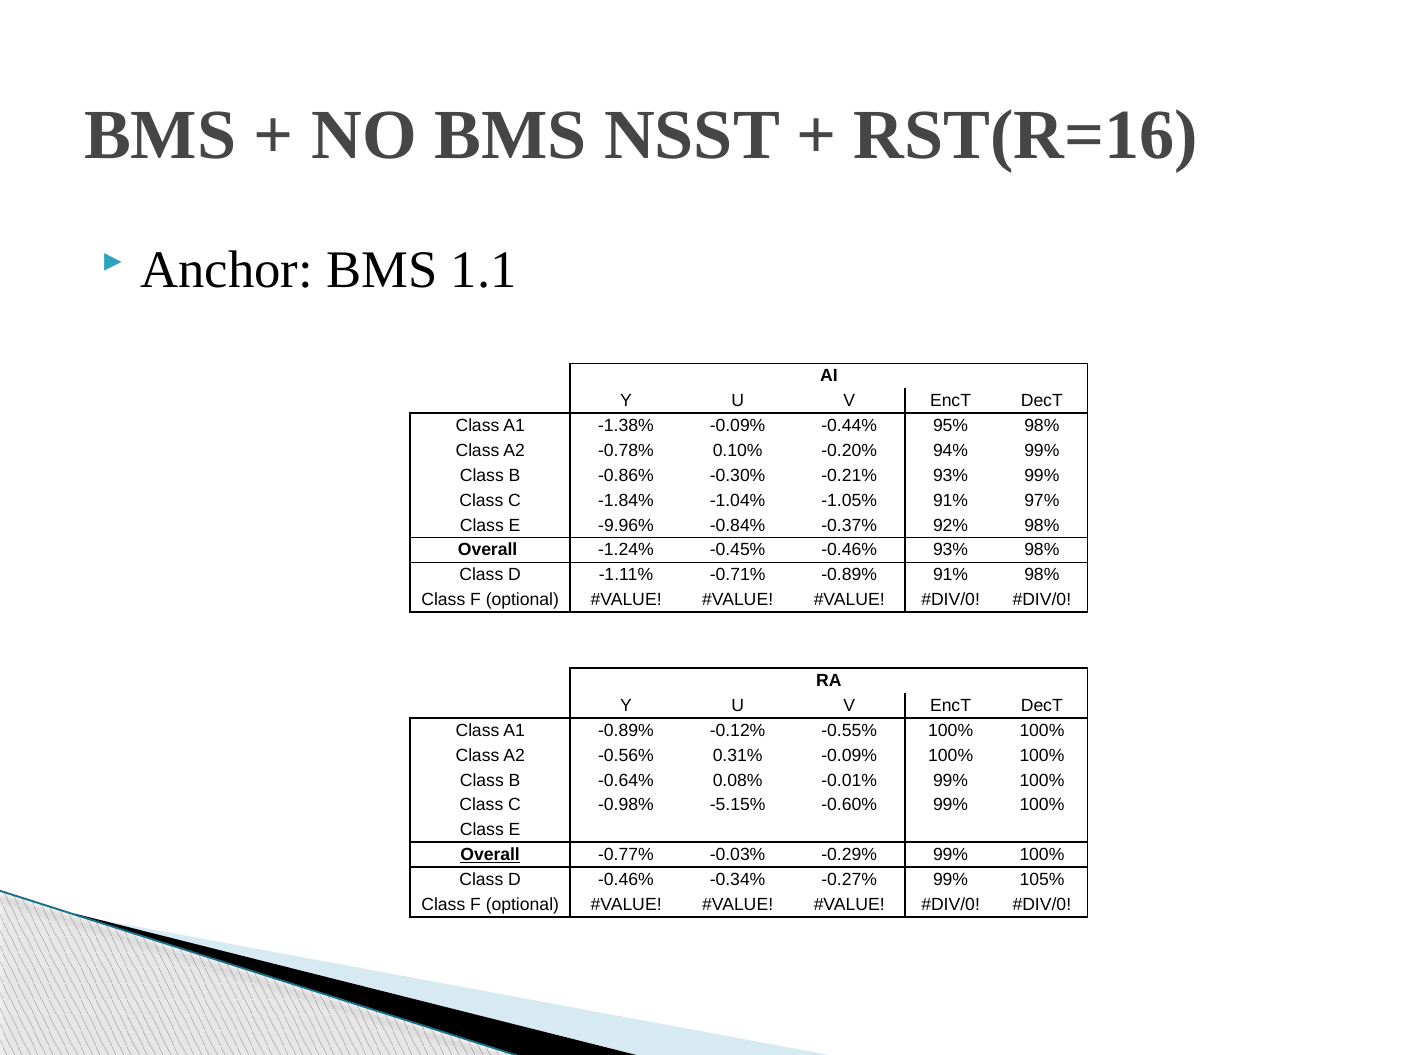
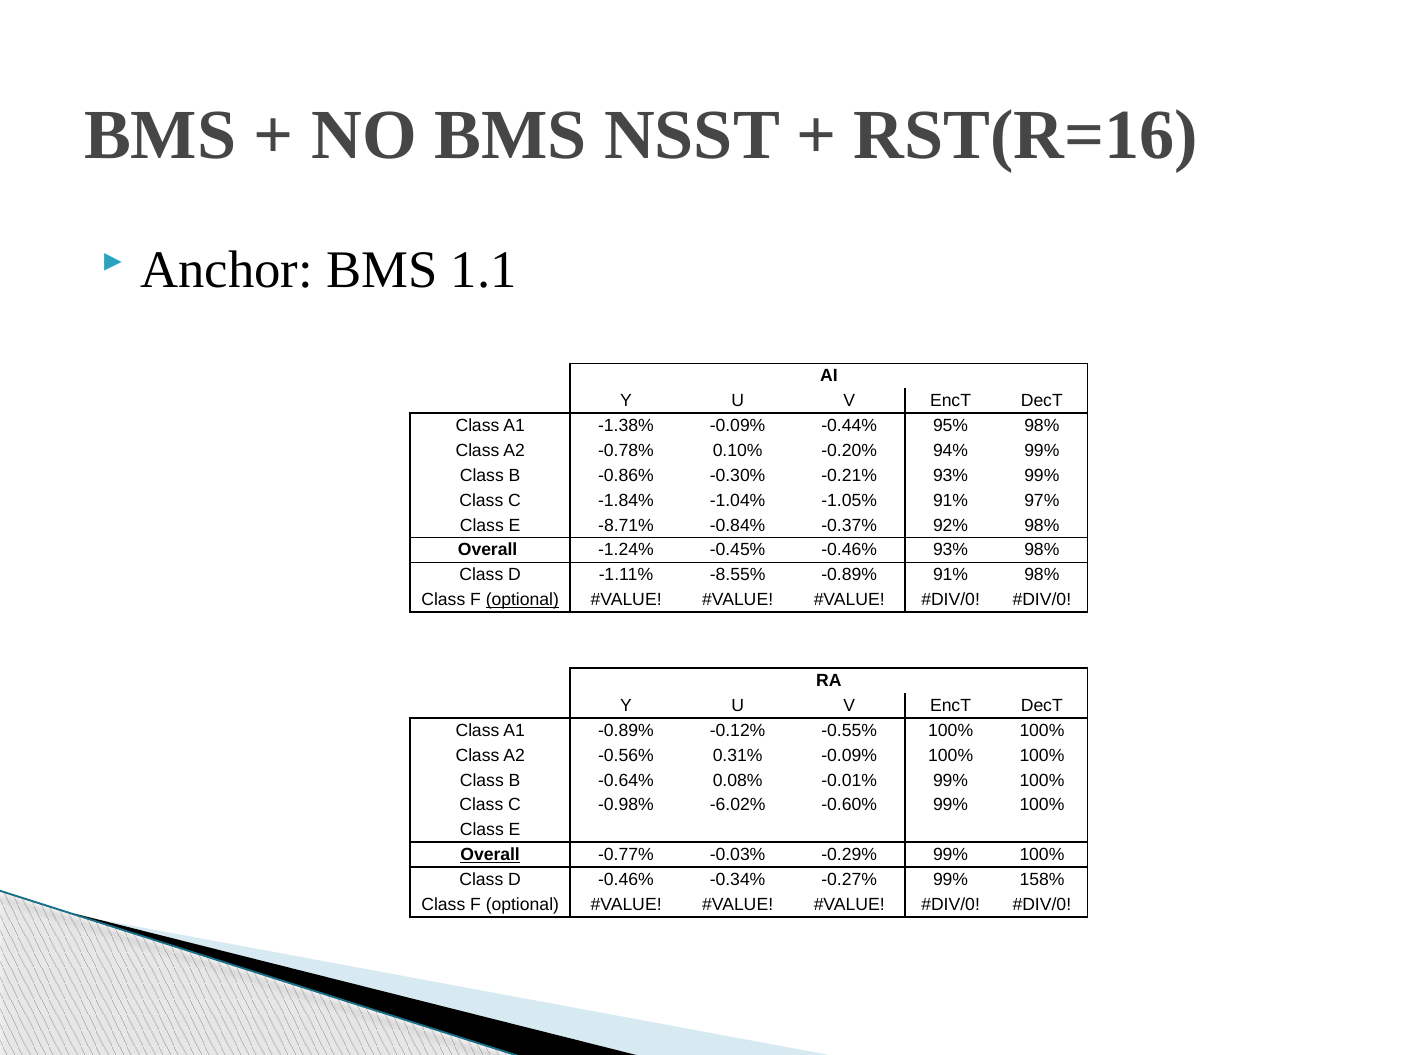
-9.96%: -9.96% -> -8.71% (626, 525)
-0.71%: -0.71% -> -8.55% (738, 575)
optional underline: none -> present (522, 600)
-5.15%: -5.15% -> -6.02% (738, 805)
105%: 105% -> 158% (1042, 879)
